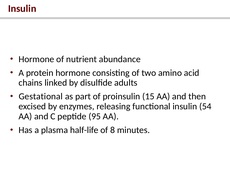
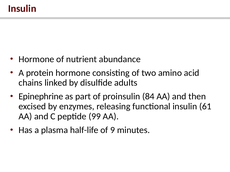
Gestational: Gestational -> Epinephrine (41, 97)
15: 15 -> 84 (148, 97)
54: 54 -> 61 (205, 107)
95: 95 -> 99 (95, 117)
8: 8 -> 9 (113, 130)
